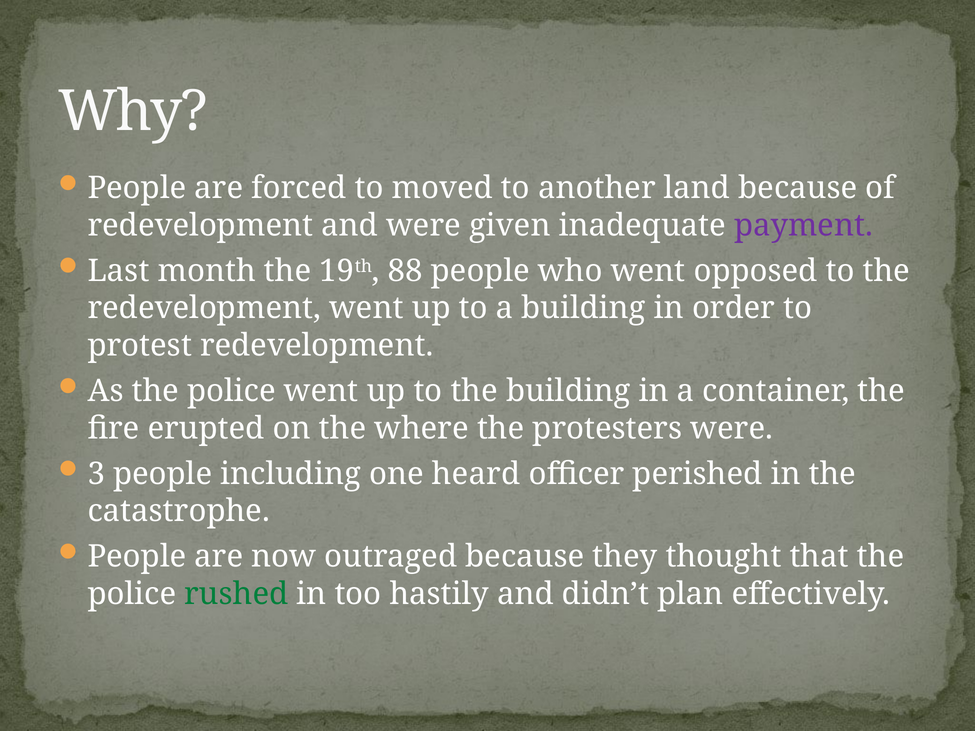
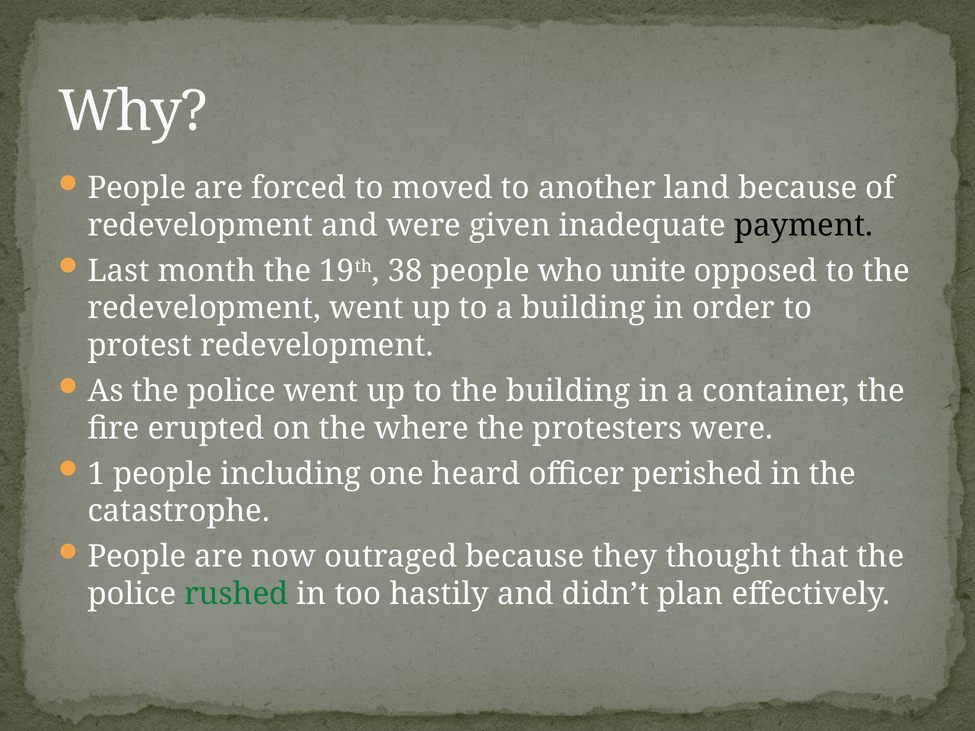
payment colour: purple -> black (803, 225)
88: 88 -> 38 (405, 271)
who went: went -> unite (648, 271)
3: 3 -> 1 (96, 474)
